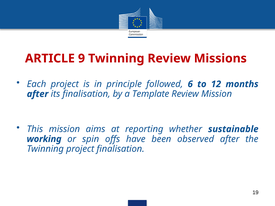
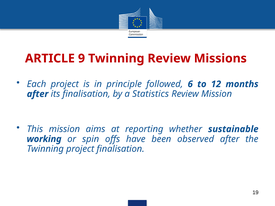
Template: Template -> Statistics (151, 94)
